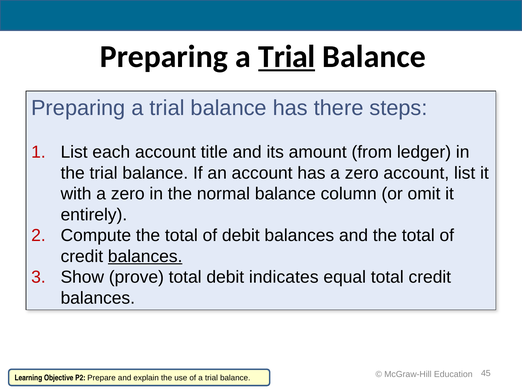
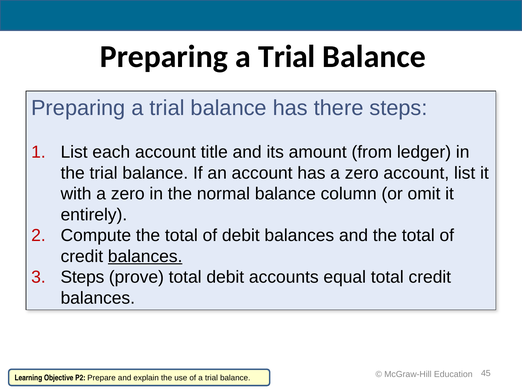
Trial underline: present -> none (287, 57)
Show: Show -> Steps (82, 278)
indicates: indicates -> accounts (284, 278)
